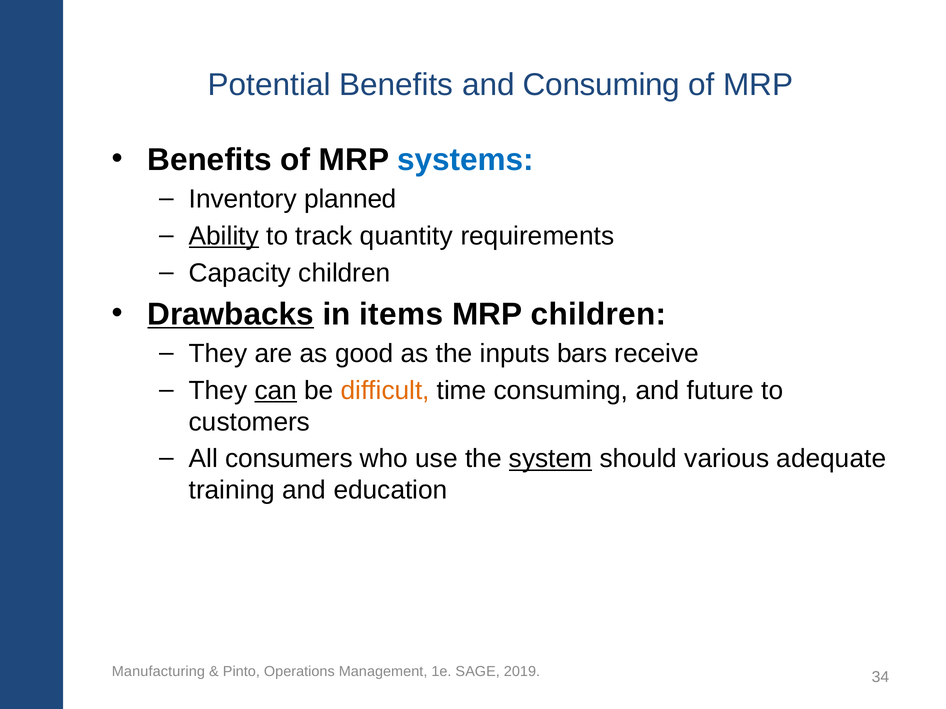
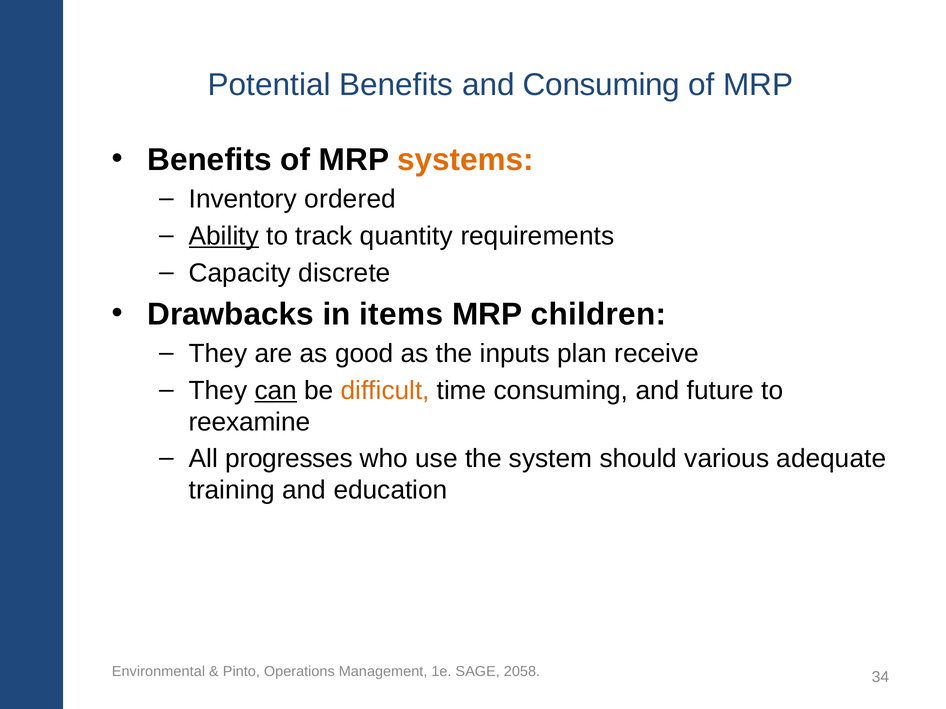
systems colour: blue -> orange (466, 160)
planned: planned -> ordered (350, 199)
Capacity children: children -> discrete (344, 273)
Drawbacks underline: present -> none (231, 314)
bars: bars -> plan (582, 354)
customers: customers -> reexamine (250, 422)
consumers: consumers -> progresses (289, 459)
system underline: present -> none (551, 459)
Manufacturing: Manufacturing -> Environmental (158, 672)
2019: 2019 -> 2058 (522, 672)
